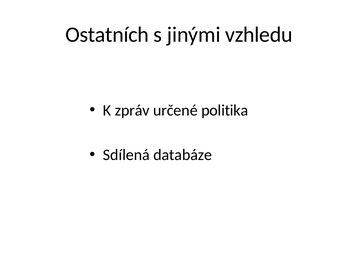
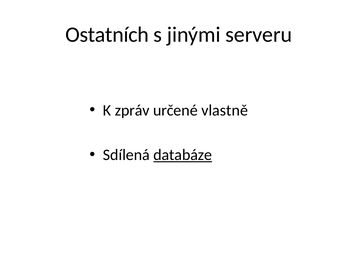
vzhledu: vzhledu -> serveru (259, 35)
politika: politika -> vlastně (225, 110)
databáze underline: none -> present (183, 155)
